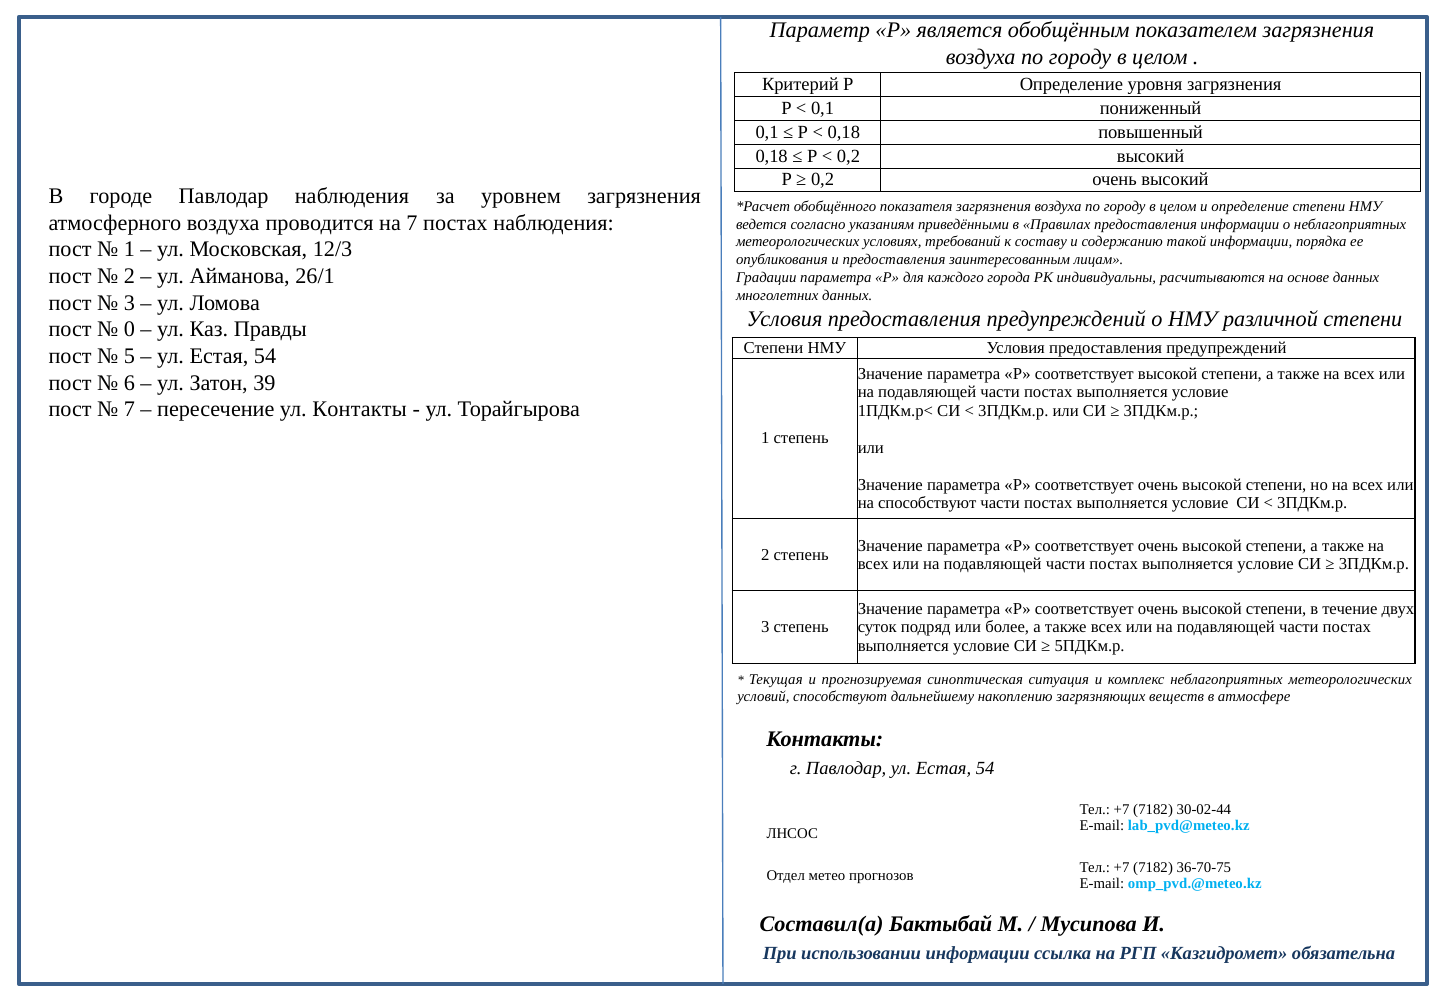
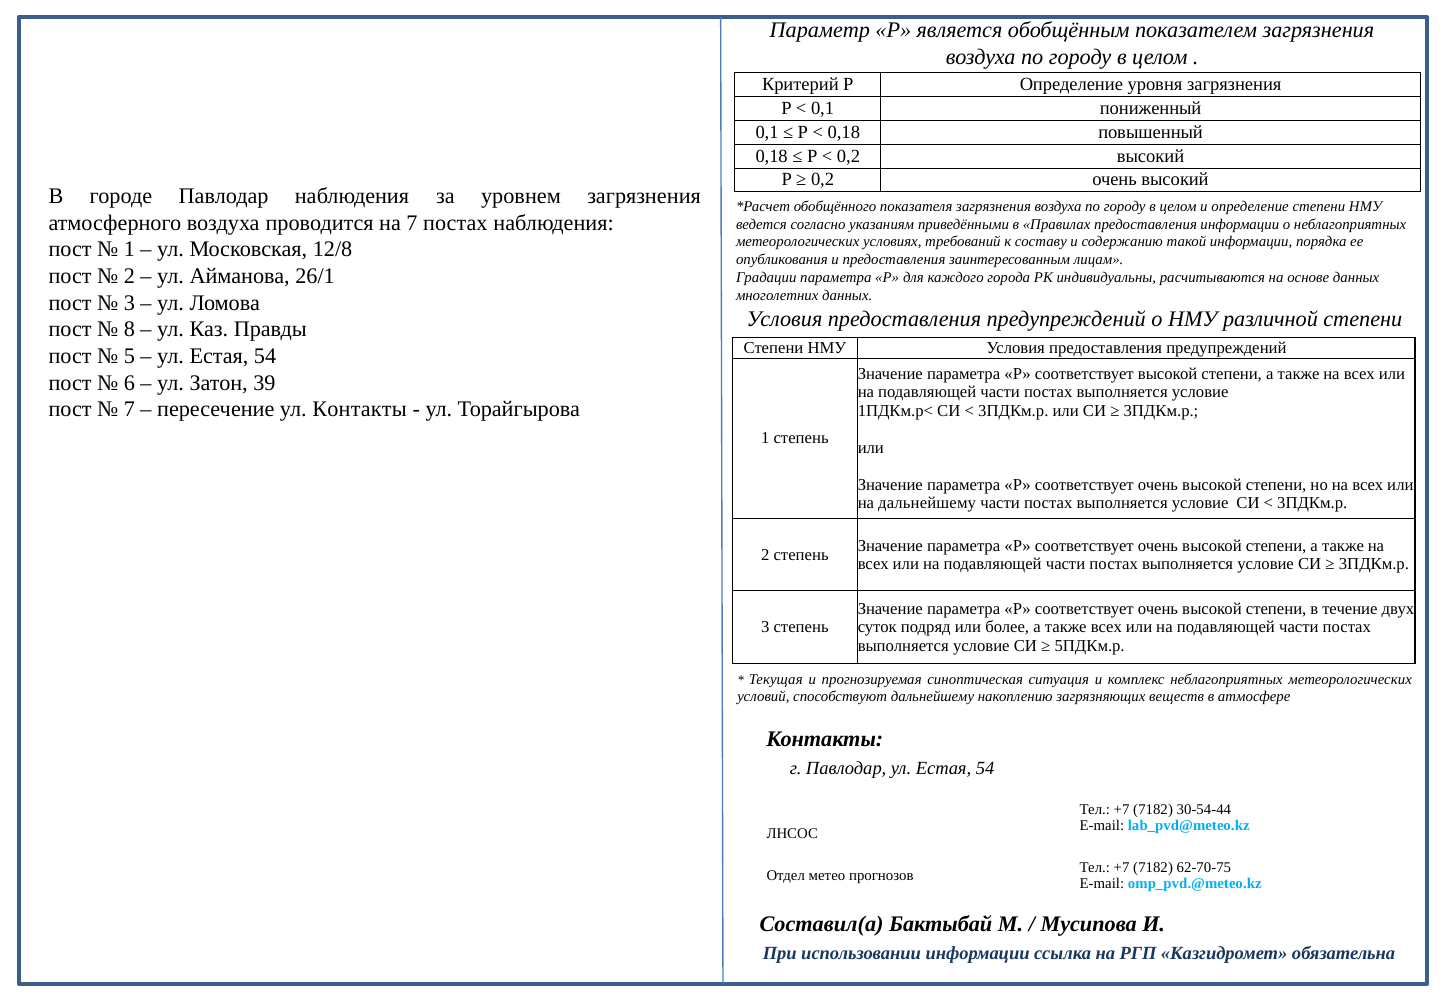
12/3: 12/3 -> 12/8 (333, 249)
0: 0 -> 8 (129, 330)
на способствуют: способствуют -> дальнейшему (927, 503)
30-02-44: 30-02-44 -> 30-54-44 (1204, 809)
36-70-75: 36-70-75 -> 62-70-75 (1204, 867)
